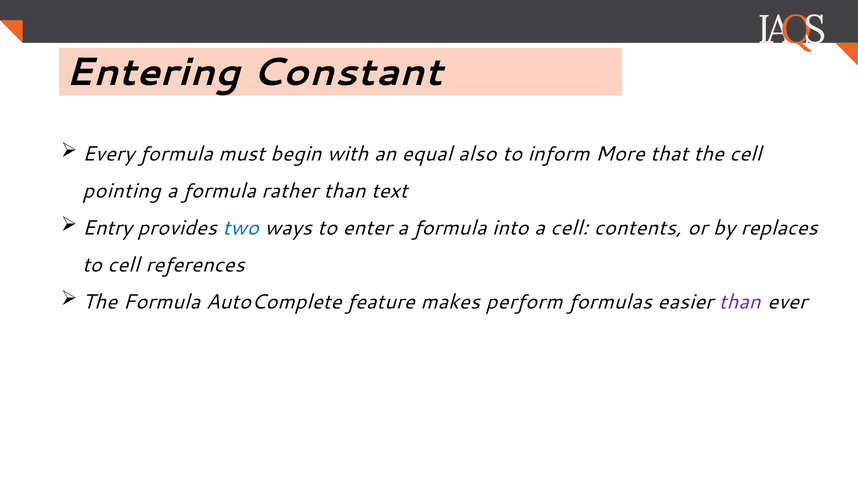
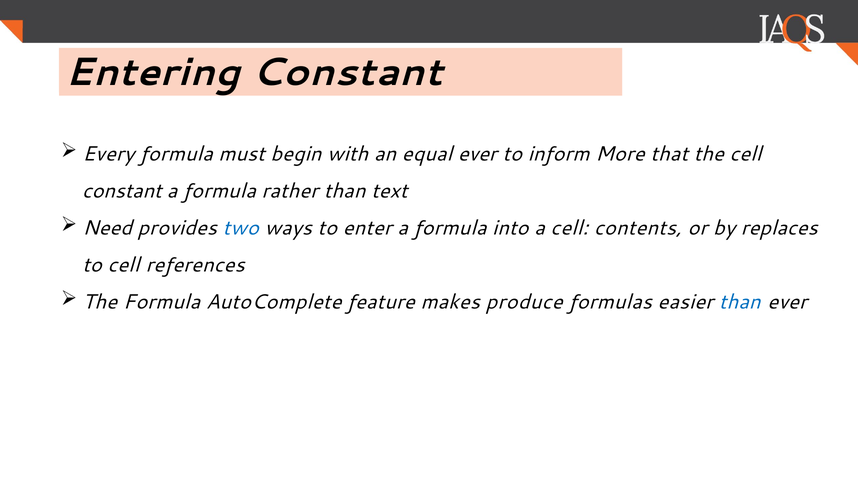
equal also: also -> ever (477, 154)
pointing: pointing -> constant (122, 191)
Entry: Entry -> Need (107, 228)
perform: perform -> produce (524, 302)
than colour: purple -> blue (740, 302)
